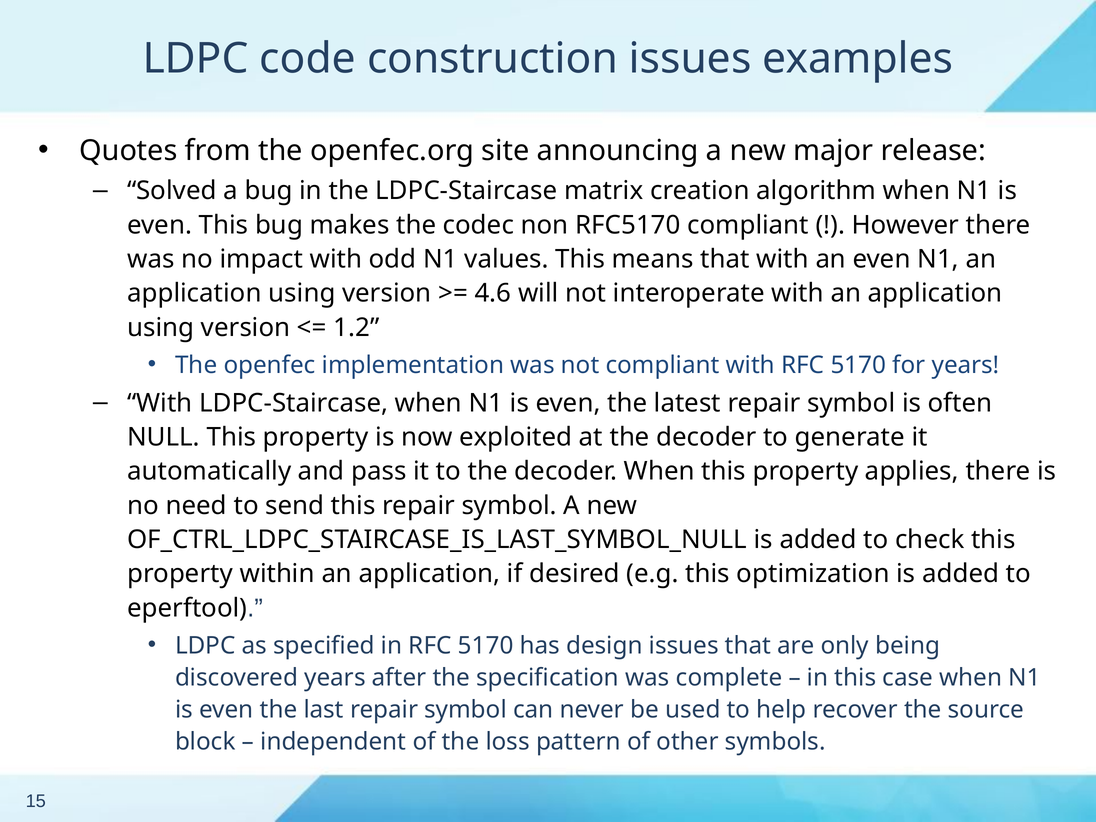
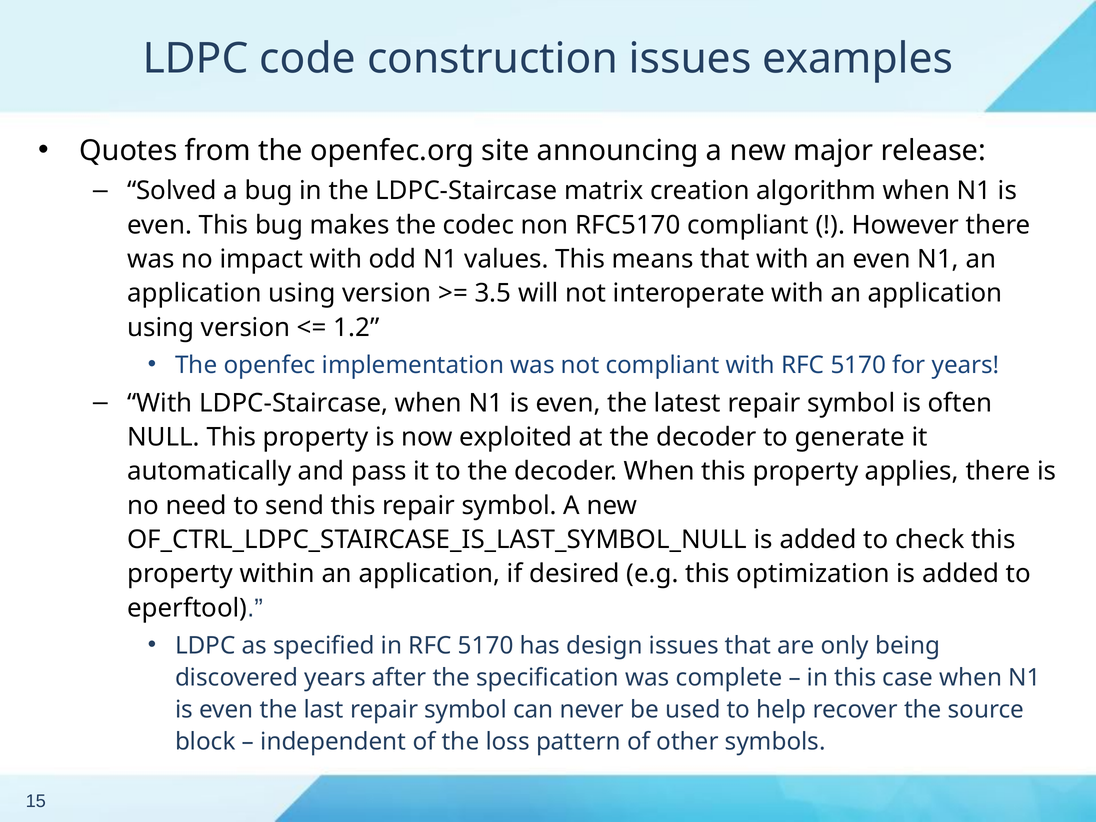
4.6: 4.6 -> 3.5 (493, 293)
